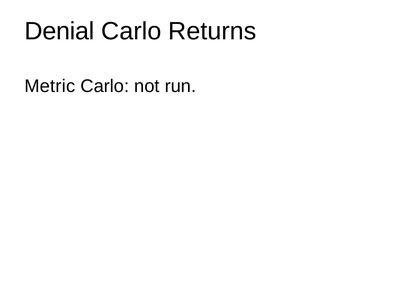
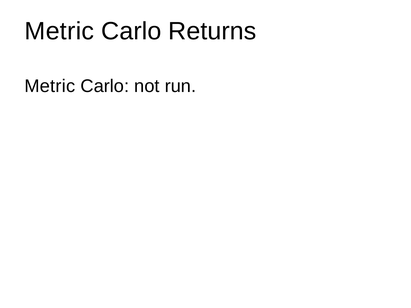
Denial: Denial -> Metric (59, 31)
